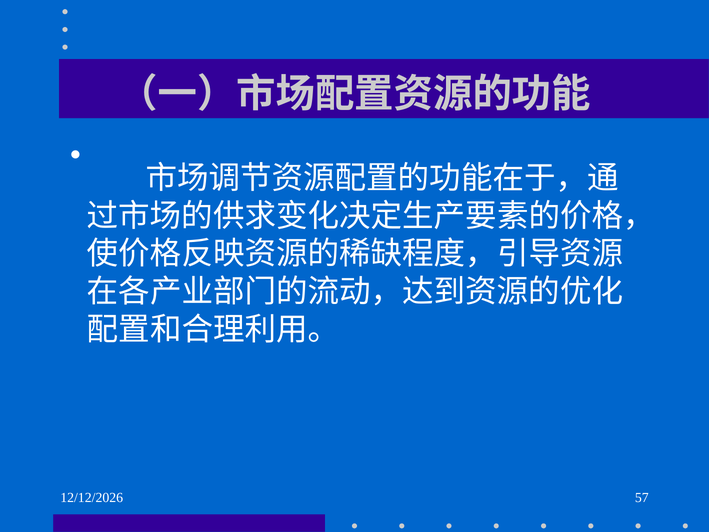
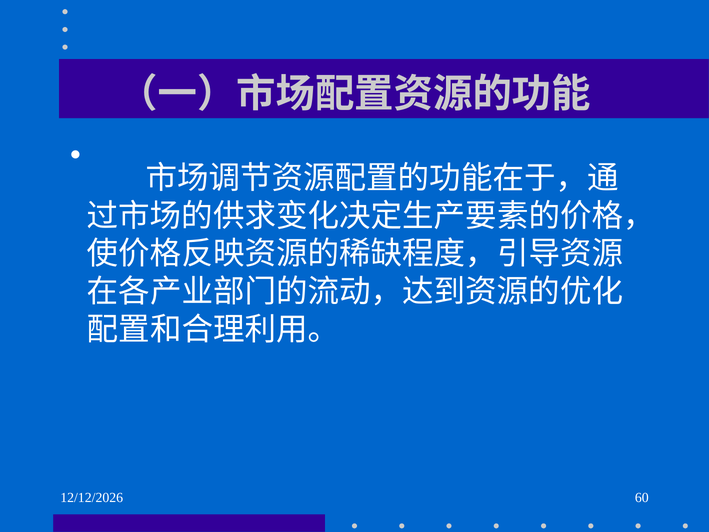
57: 57 -> 60 (642, 497)
